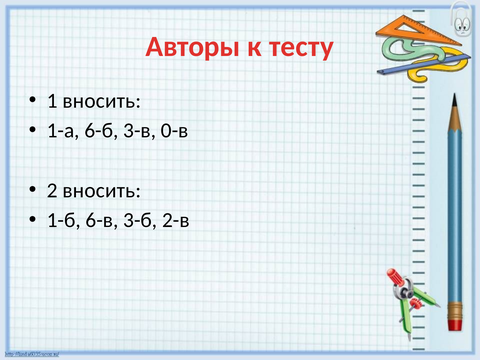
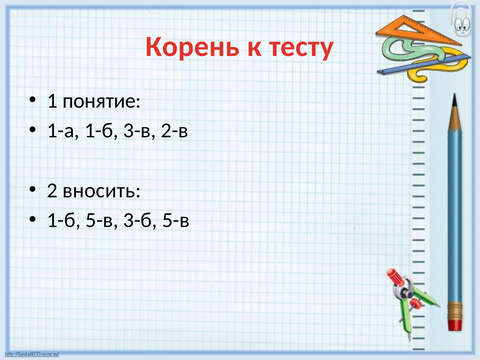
Авторы: Авторы -> Корень (193, 46)
1 вносить: вносить -> понятие (102, 101)
1-а 6-б: 6-б -> 1-б (101, 131)
0-в: 0-в -> 2-в (175, 131)
1-б 6-в: 6-в -> 5-в (102, 220)
3-б 2-в: 2-в -> 5-в (176, 220)
